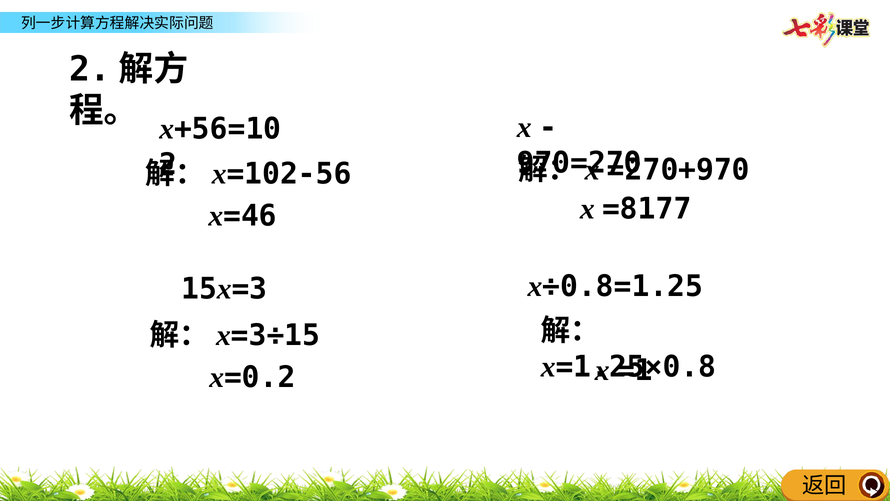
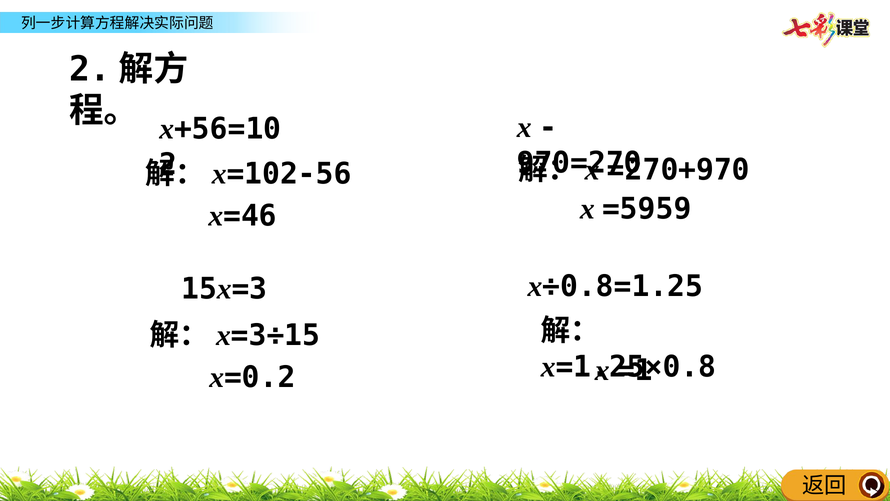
=8177: =8177 -> =5959 (647, 209)
